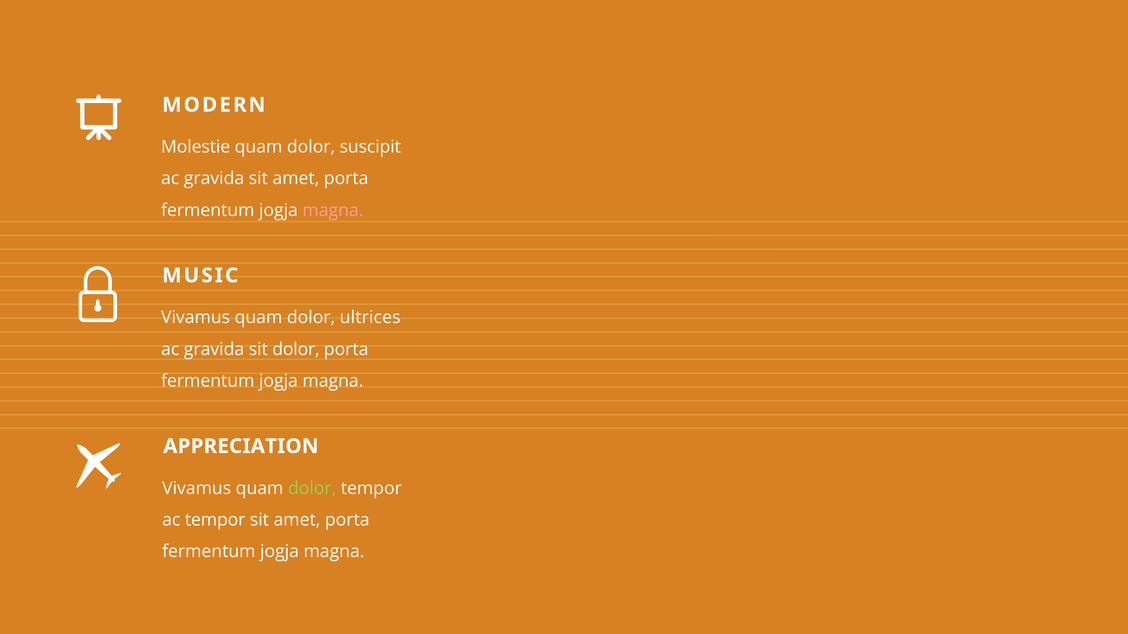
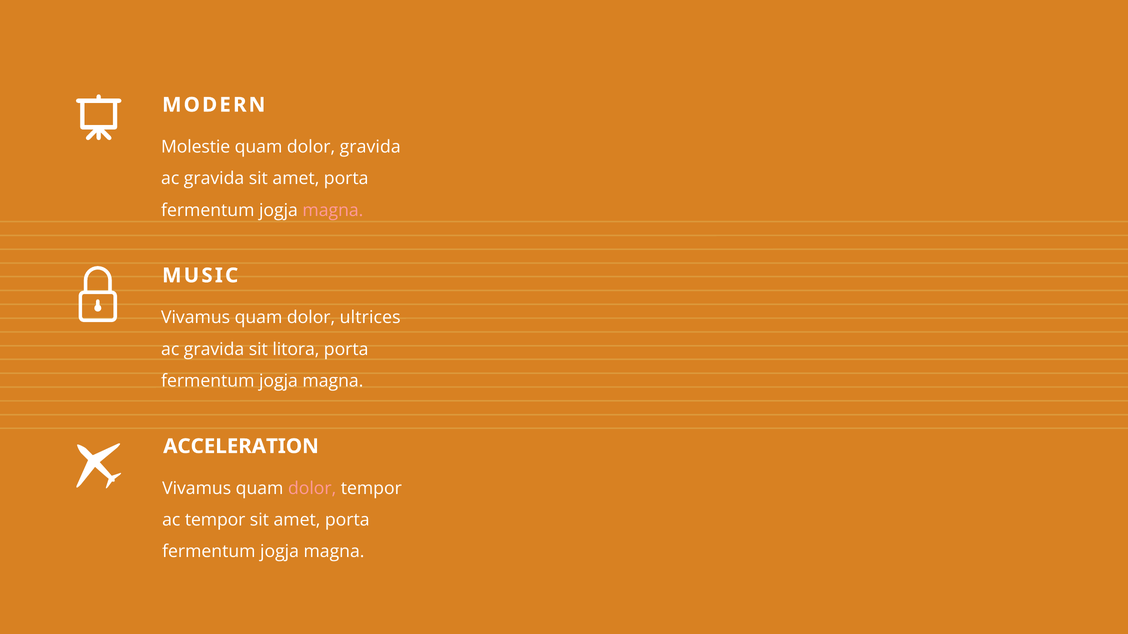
dolor suscipit: suscipit -> gravida (370, 147)
sit dolor: dolor -> litora (296, 350)
APPRECIATION: APPRECIATION -> ACCELERATION (241, 447)
dolor colour: light green -> pink (312, 489)
